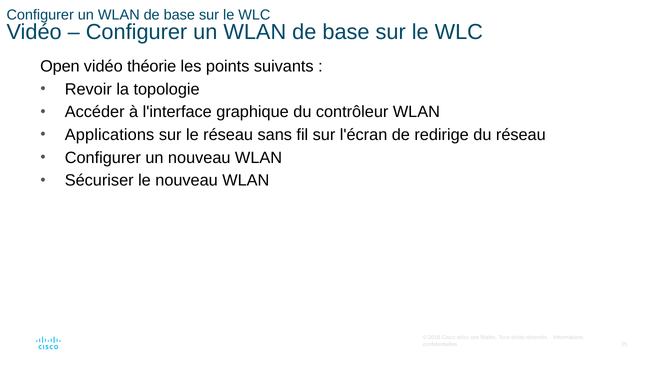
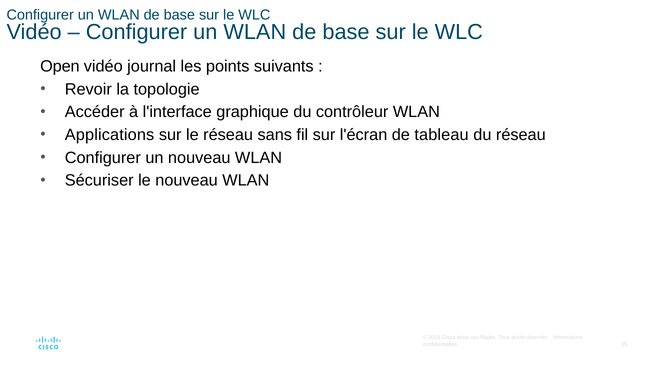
théorie: théorie -> journal (152, 66)
redirige: redirige -> tableau (442, 135)
